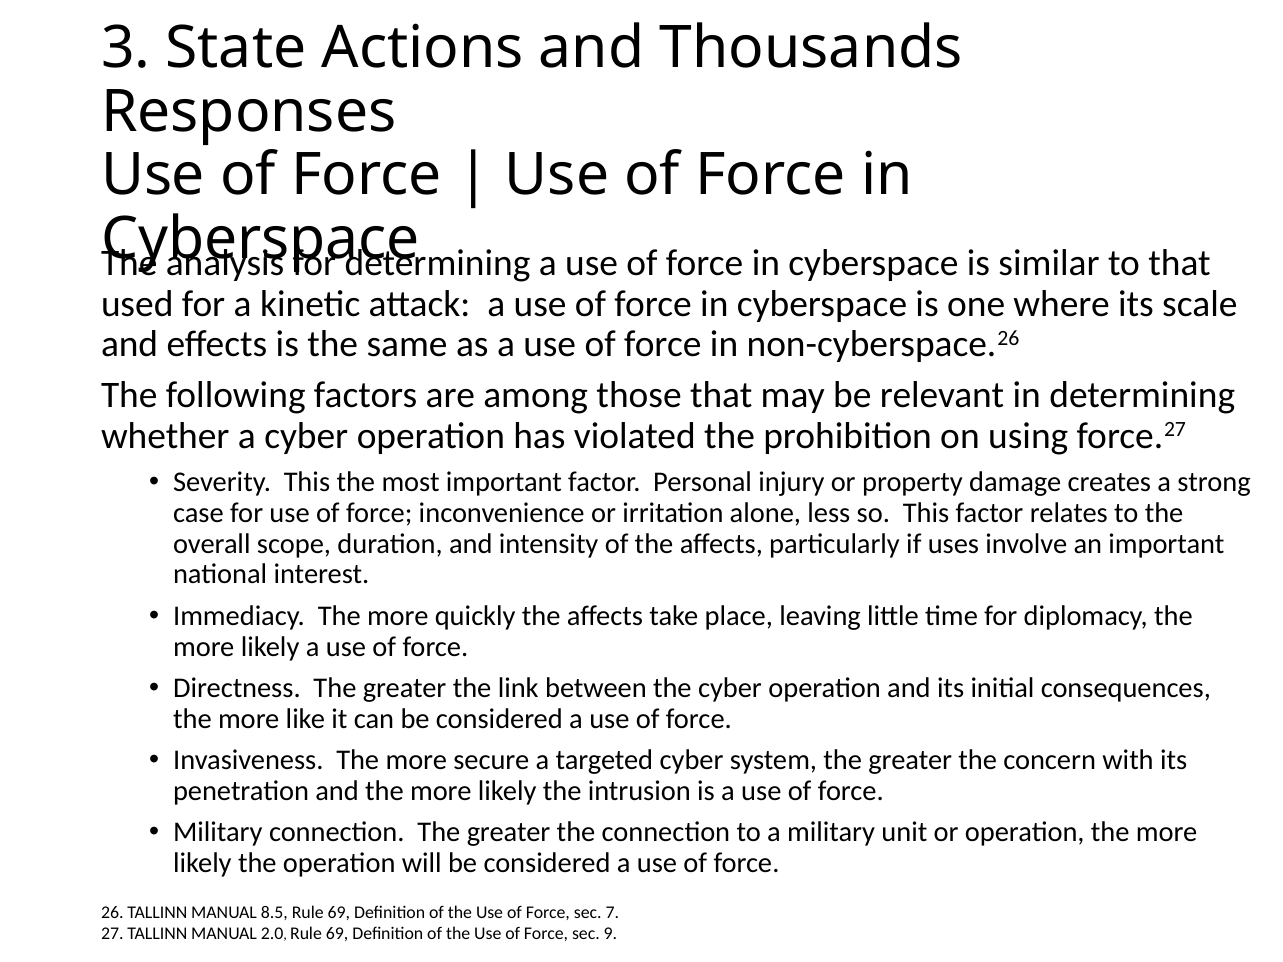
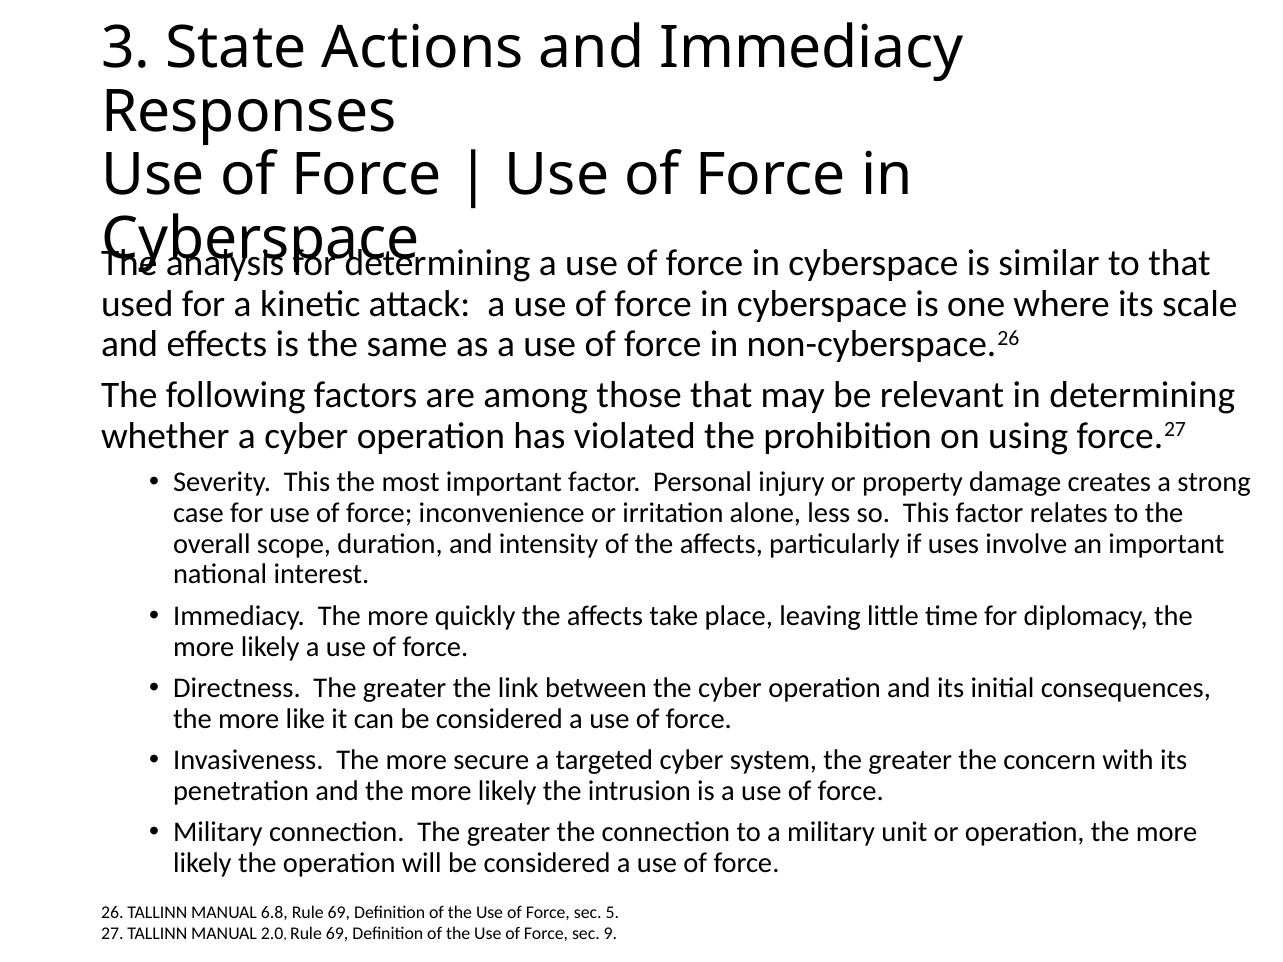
and Thousands: Thousands -> Immediacy (811, 49)
8.5: 8.5 -> 6.8 (274, 912)
7: 7 -> 5 (612, 912)
